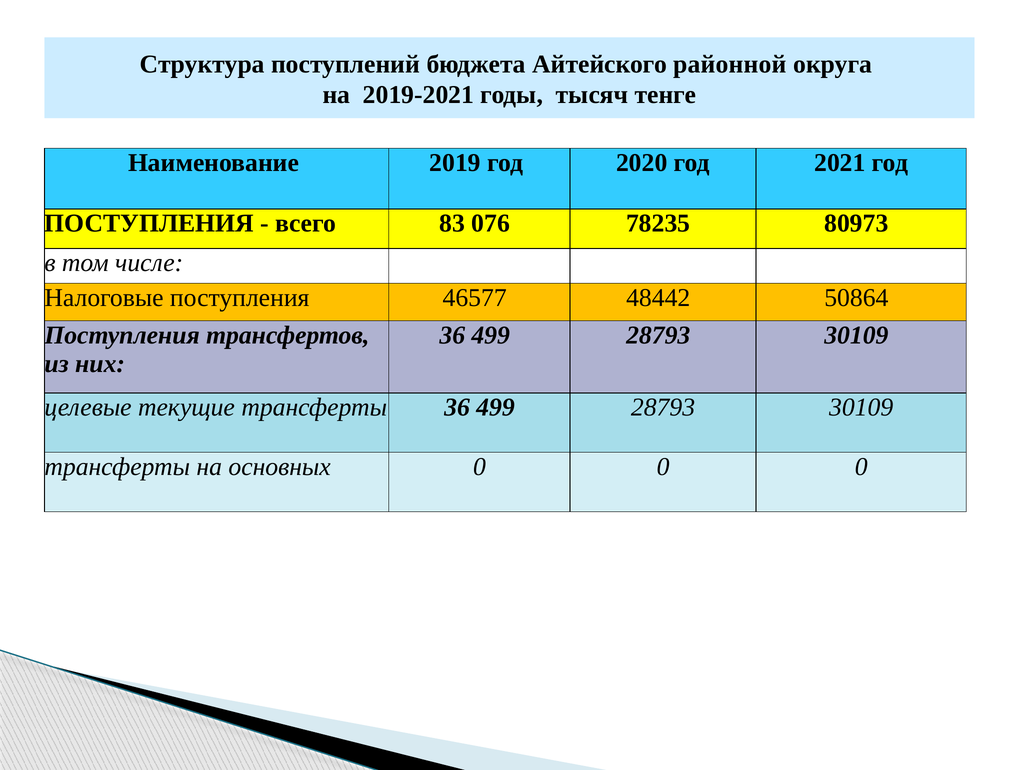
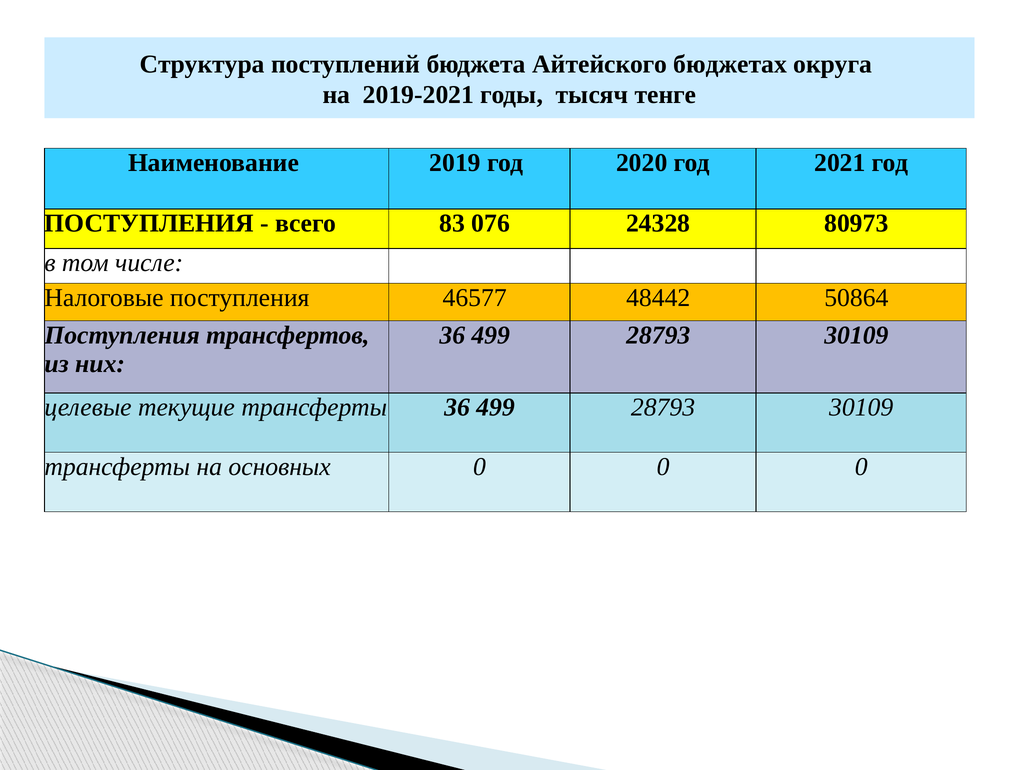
районной: районной -> бюджетах (730, 64)
78235: 78235 -> 24328 (658, 223)
